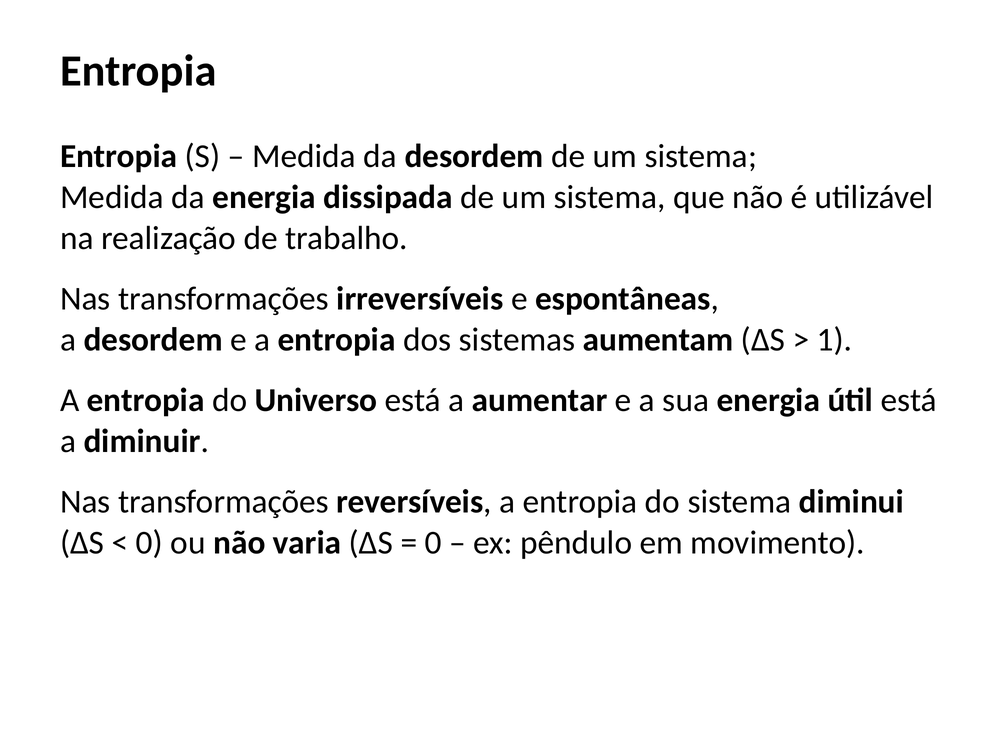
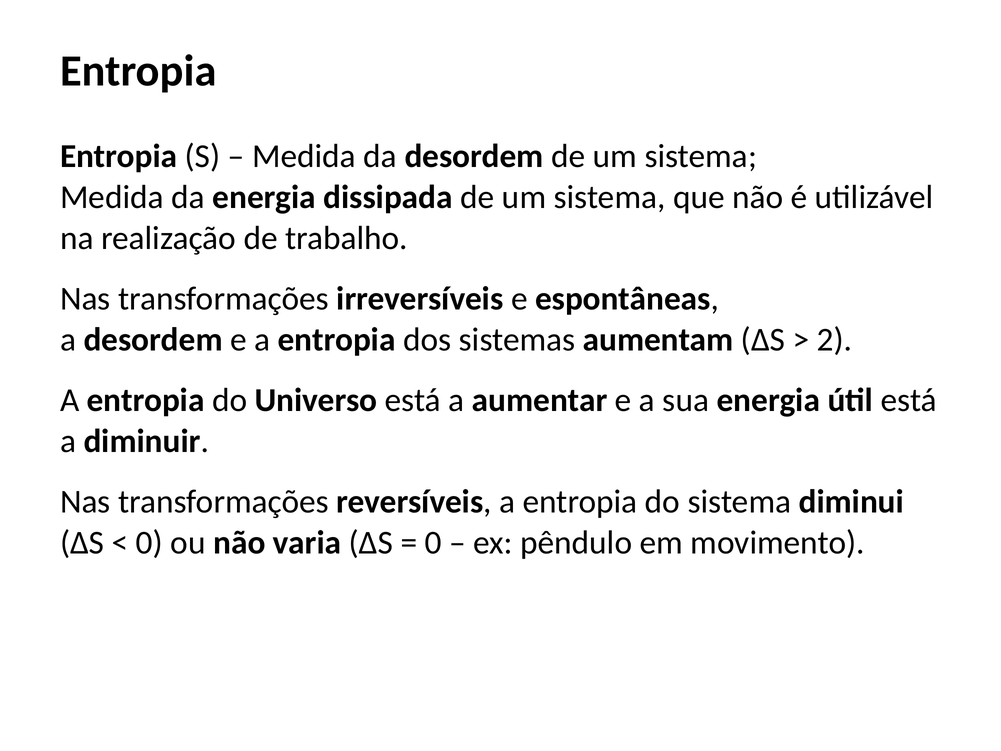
1: 1 -> 2 (835, 339)
